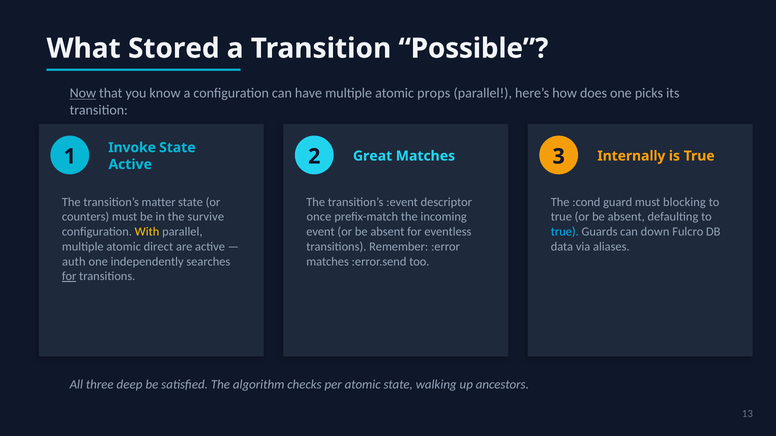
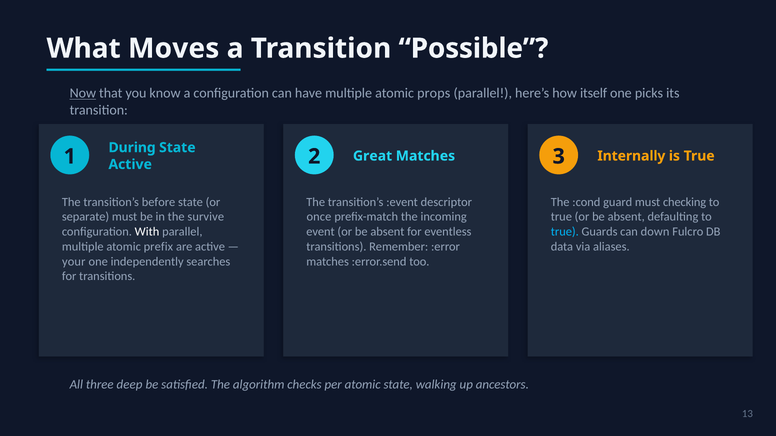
Stored: Stored -> Moves (174, 48)
does: does -> itself (594, 93)
Invoke: Invoke -> During (132, 148)
matter: matter -> before (159, 202)
blocking: blocking -> checking (685, 202)
counters: counters -> separate (86, 217)
With colour: yellow -> white (147, 232)
direct: direct -> prefix (158, 247)
auth: auth -> your (74, 262)
for underline: present -> none (69, 277)
